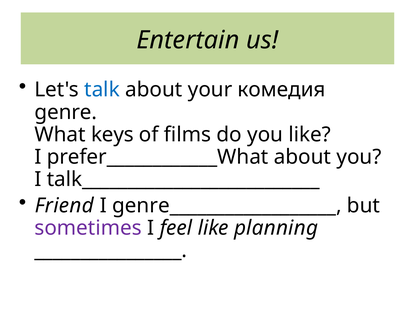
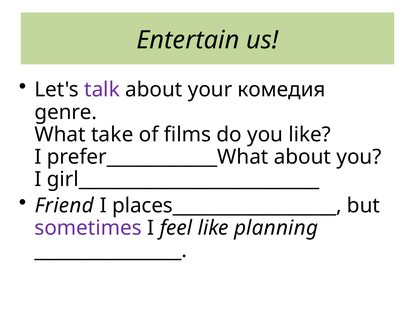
talk colour: blue -> purple (102, 90)
keys: keys -> take (112, 135)
talk__________________________: talk__________________________ -> girl__________________________ (183, 180)
genre__________________: genre__________________ -> places__________________ (227, 206)
